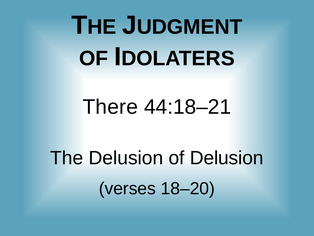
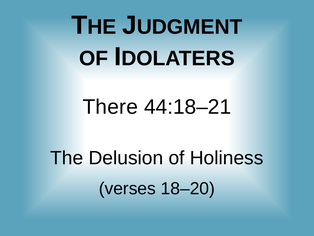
of Delusion: Delusion -> Holiness (227, 158)
